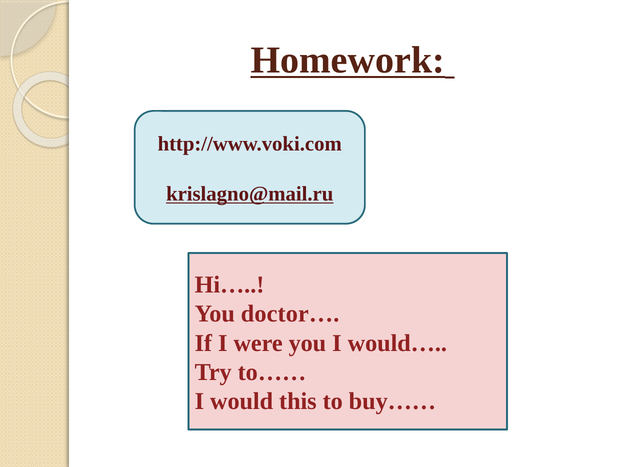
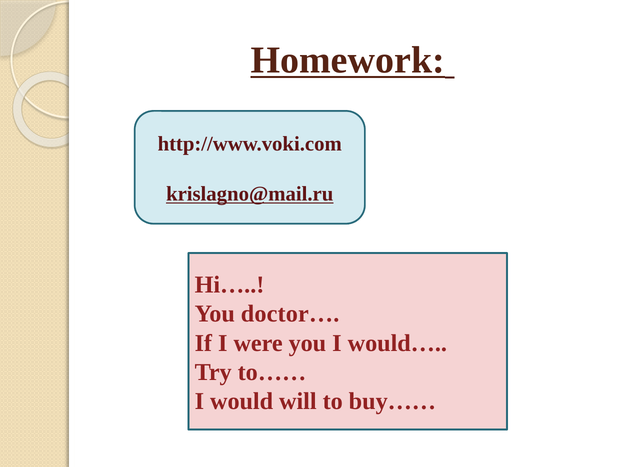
this: this -> will (298, 401)
